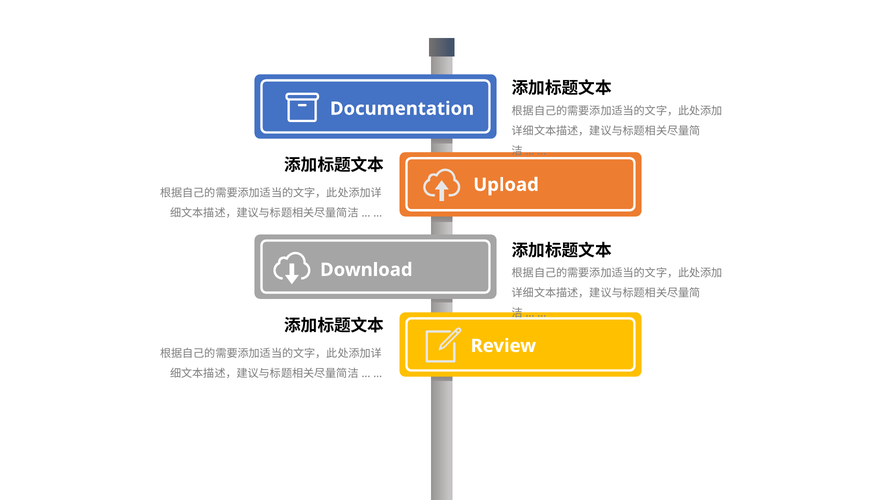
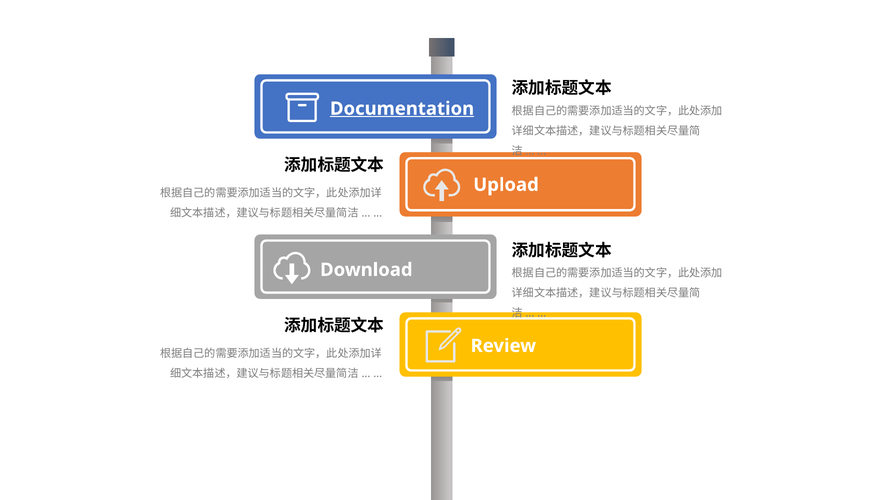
Documentation underline: none -> present (402, 109)
